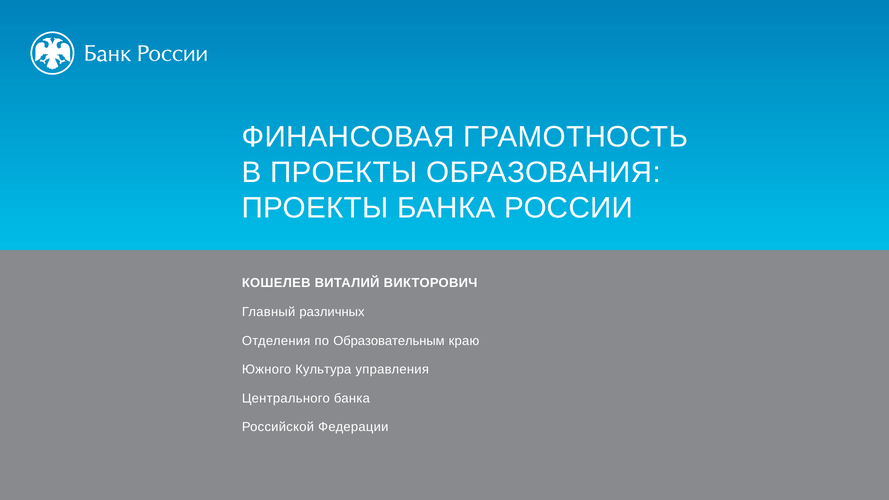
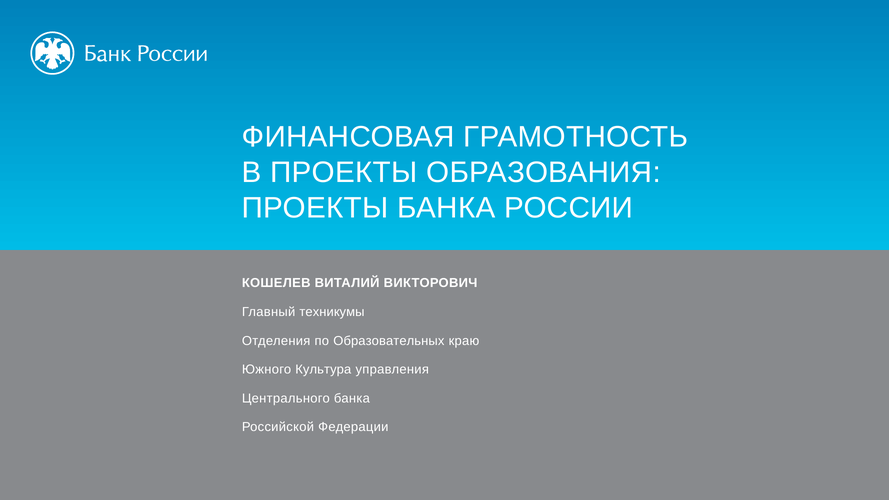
различных: различных -> техникумы (332, 312)
Образовательным: Образовательным -> Образовательных (389, 341)
